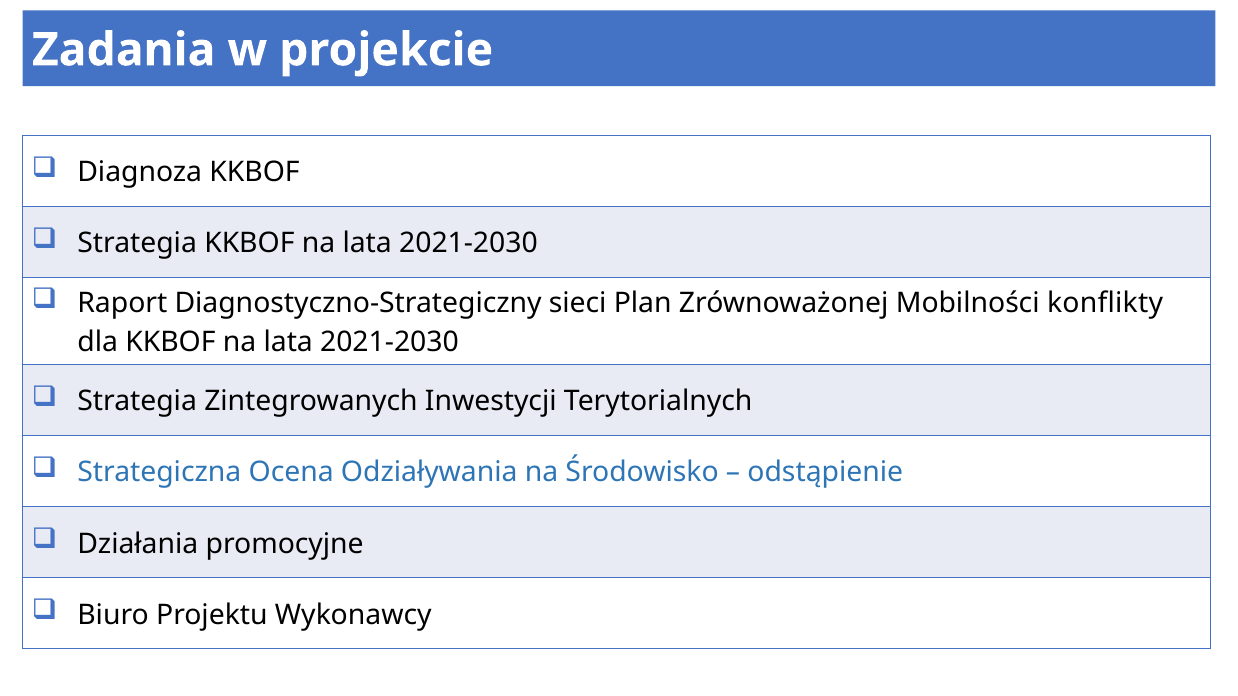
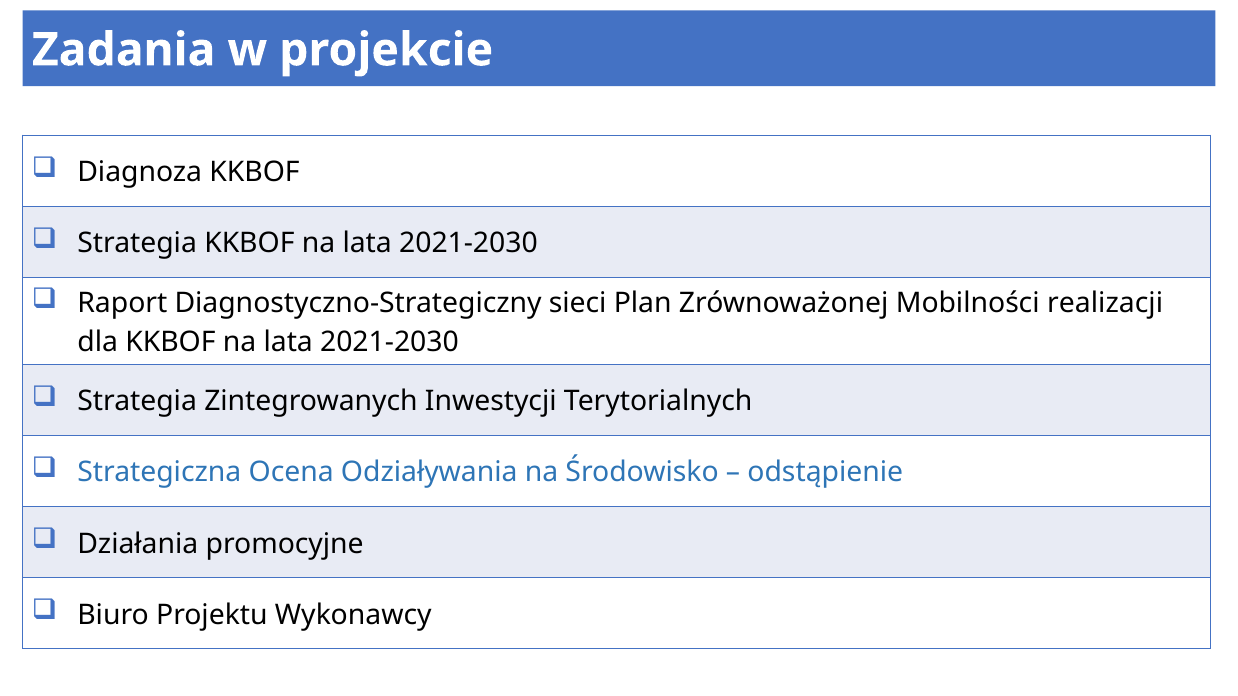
konflikty: konflikty -> realizacji (1105, 303)
